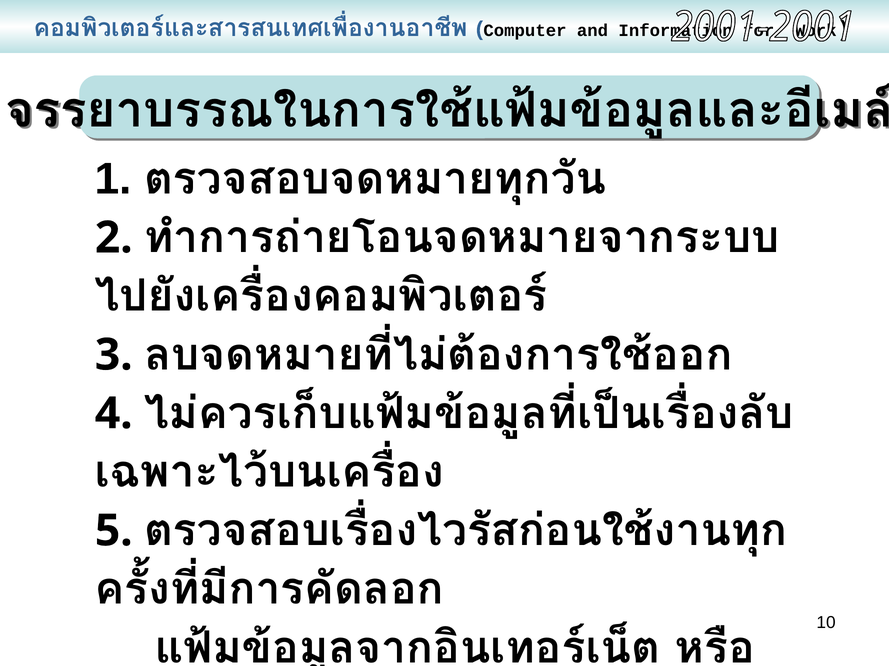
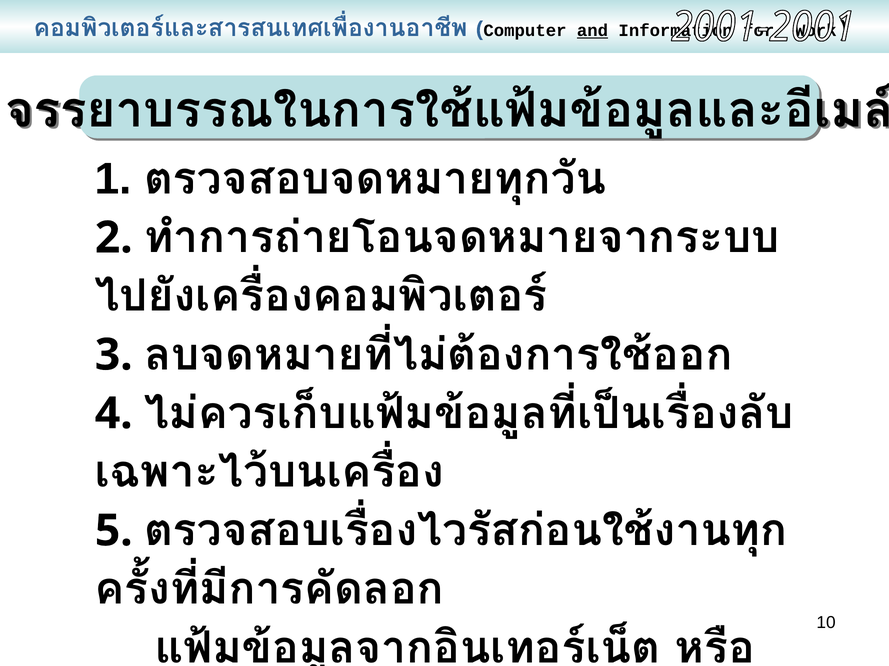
and underline: none -> present (592, 31)
